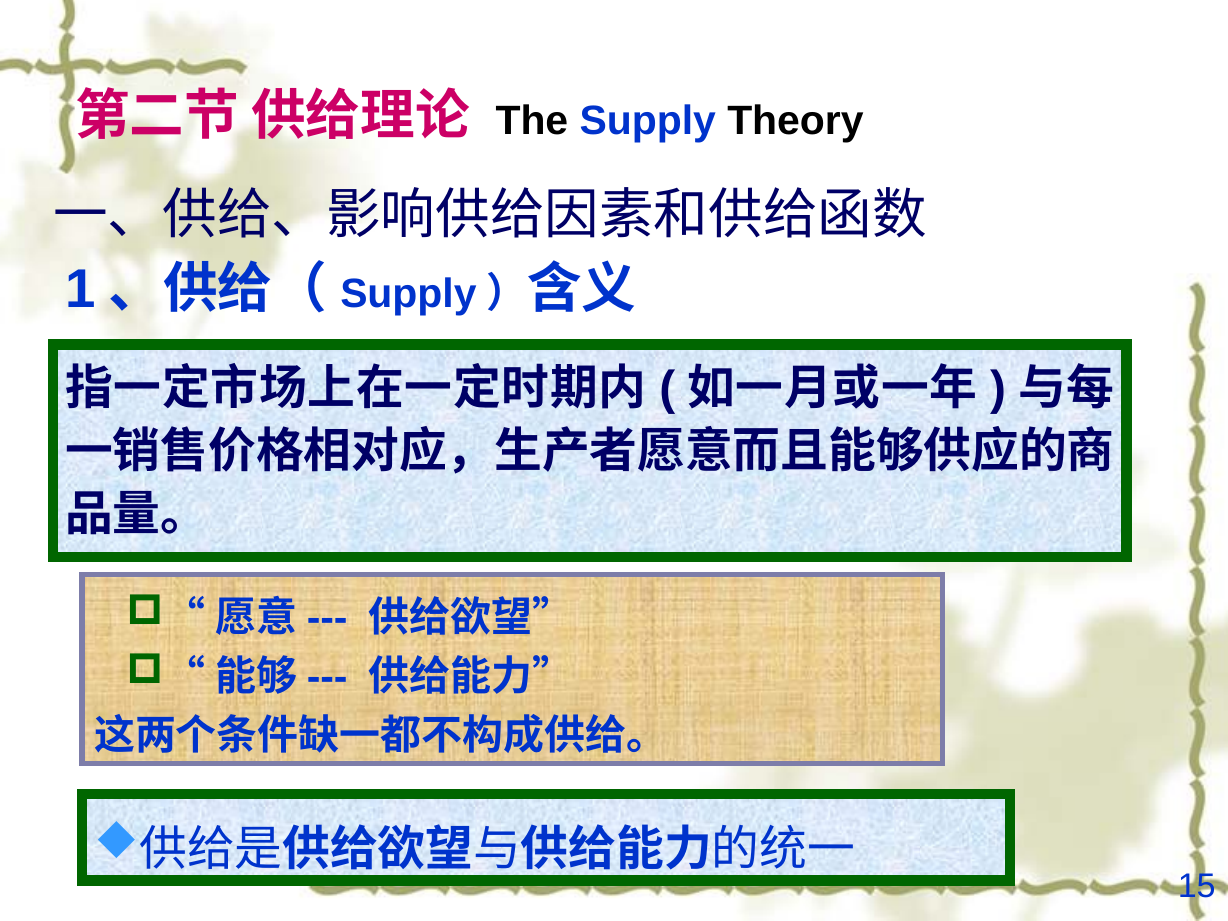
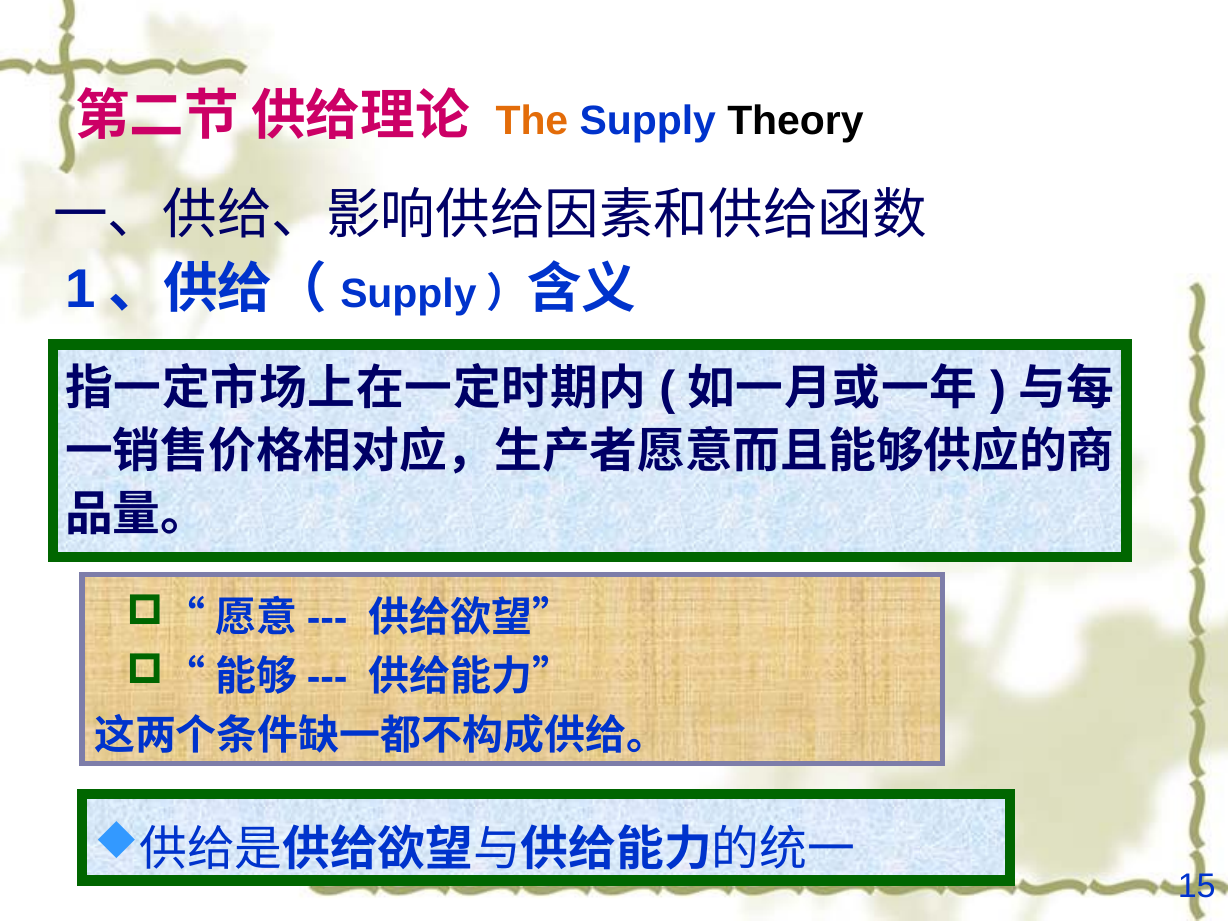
The colour: black -> orange (532, 121)
